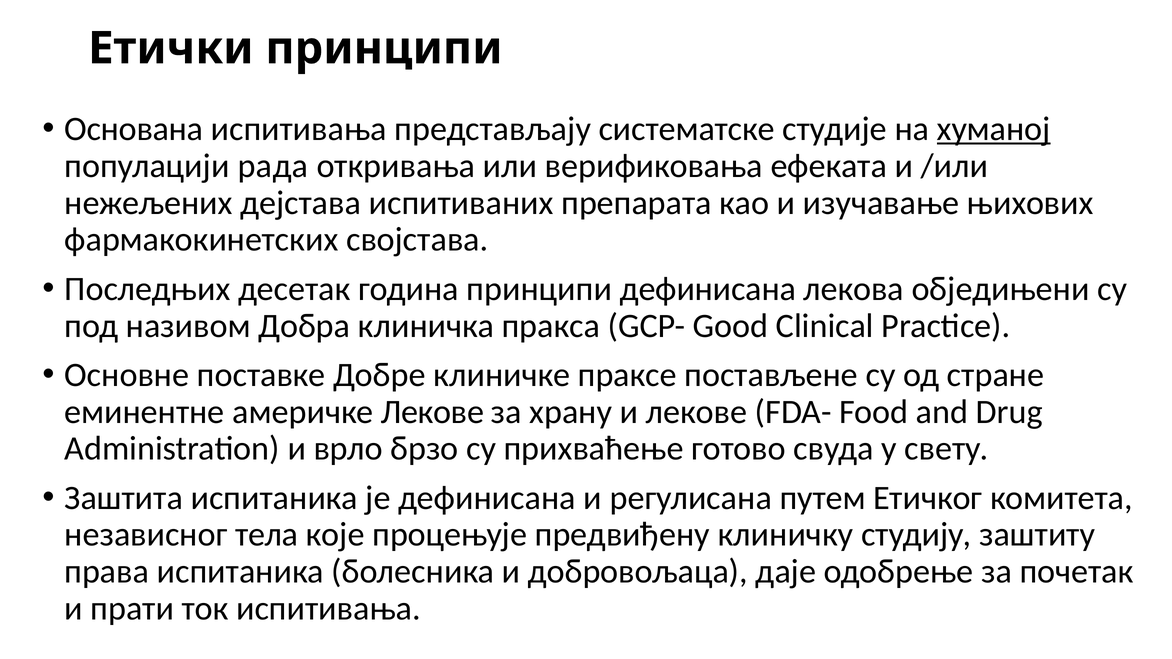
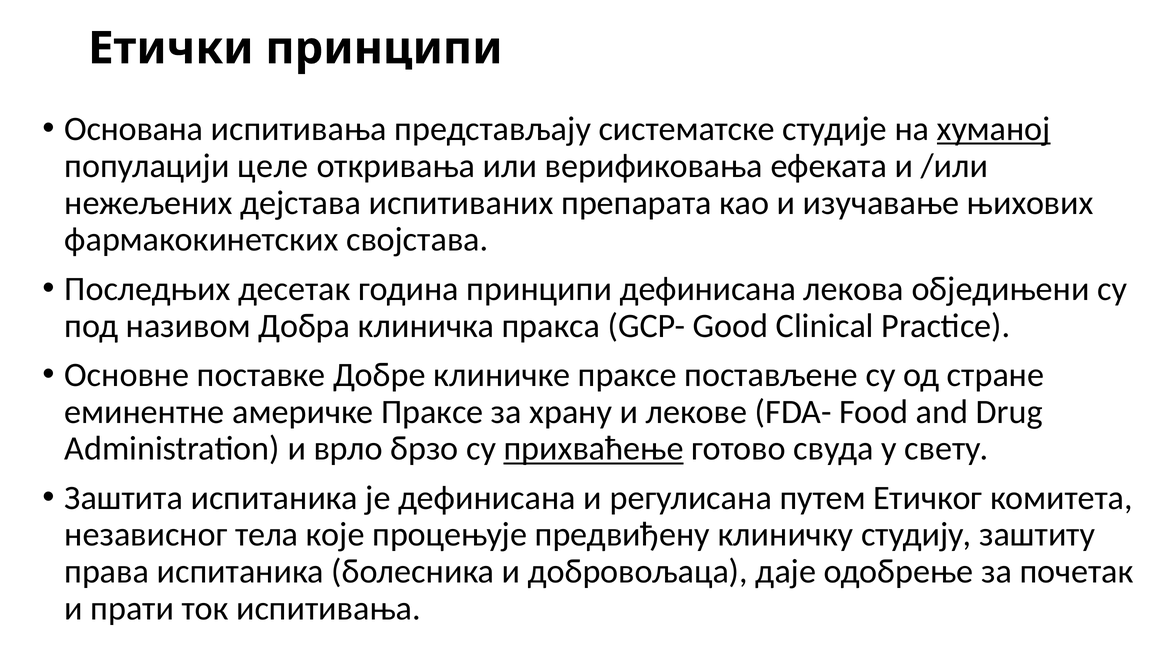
рада: рада -> целе (273, 166)
америчке Лекове: Лекове -> Праксе (432, 412)
прихваћење underline: none -> present (594, 449)
